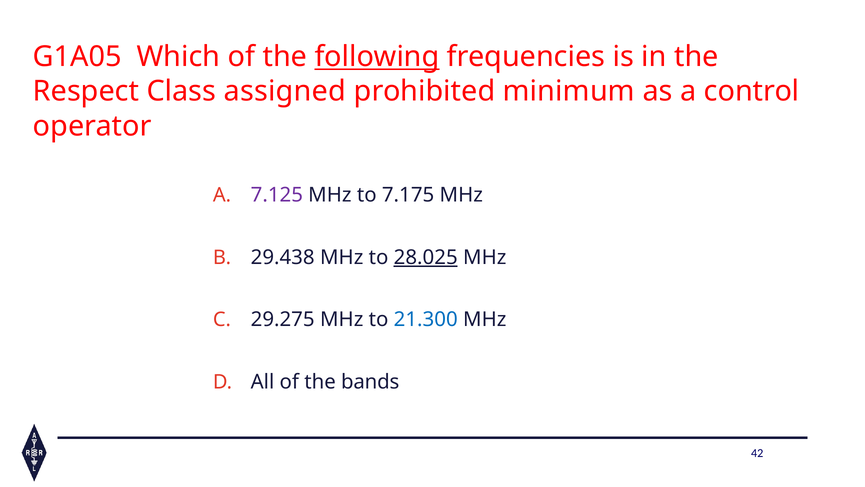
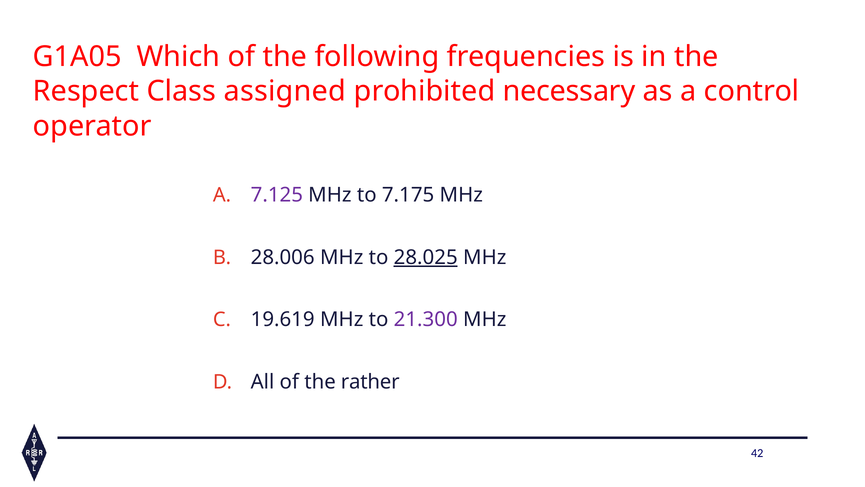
following underline: present -> none (377, 57)
minimum: minimum -> necessary (569, 91)
29.438: 29.438 -> 28.006 (283, 257)
29.275: 29.275 -> 19.619 (283, 319)
21.300 colour: blue -> purple (426, 319)
bands: bands -> rather (370, 382)
